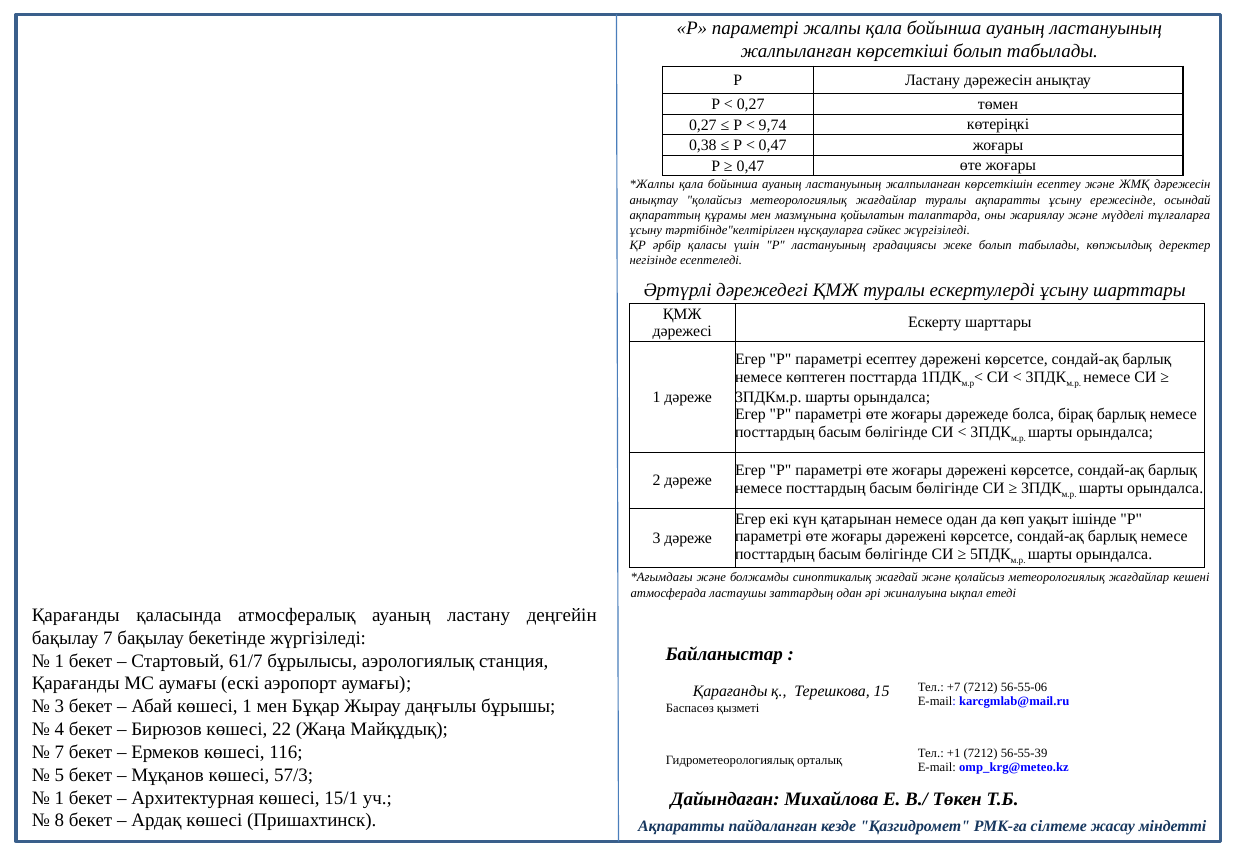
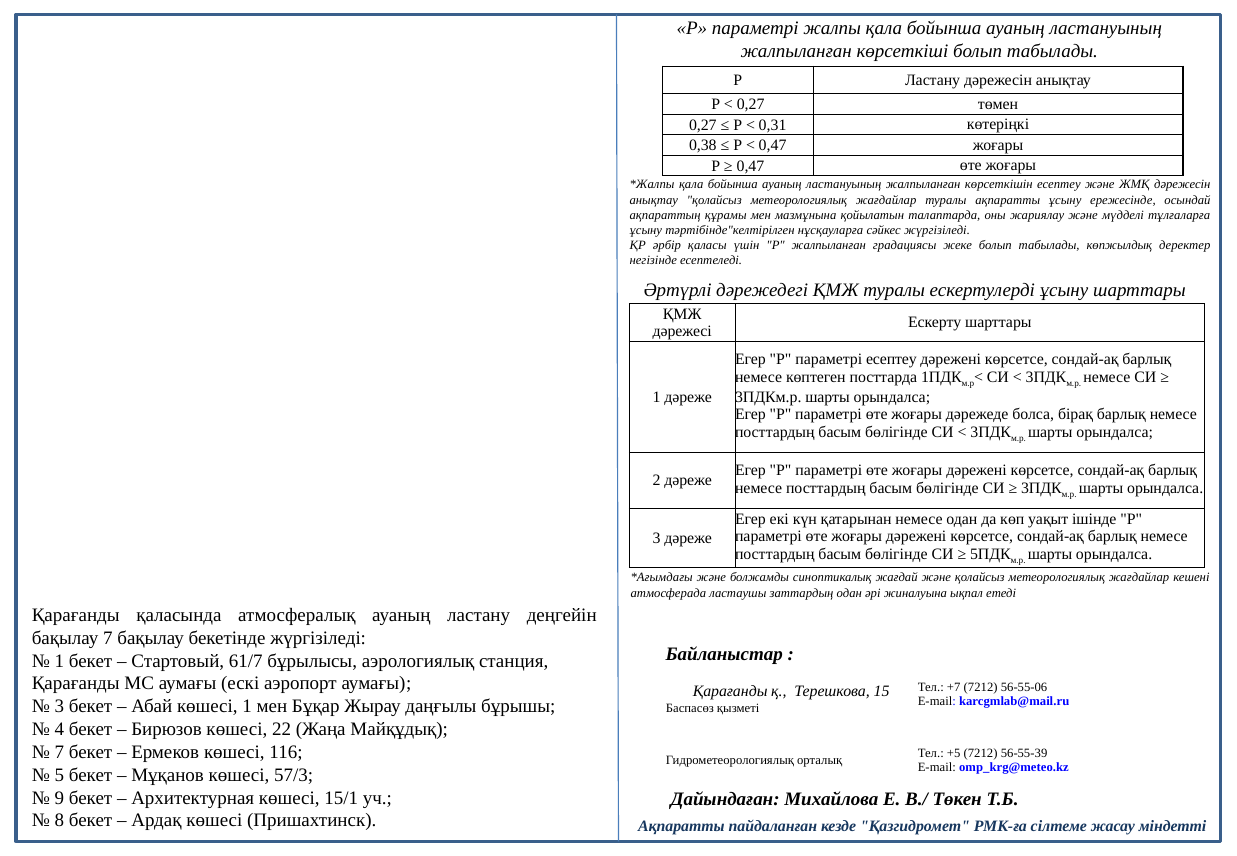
9,74: 9,74 -> 0,31 (773, 125)
Р ластануының: ластануының -> жалпыланған (829, 246)
+1: +1 -> +5 (954, 754)
1: 1 -> 9 (59, 798)
